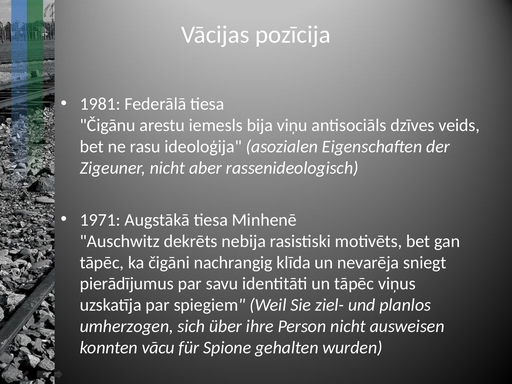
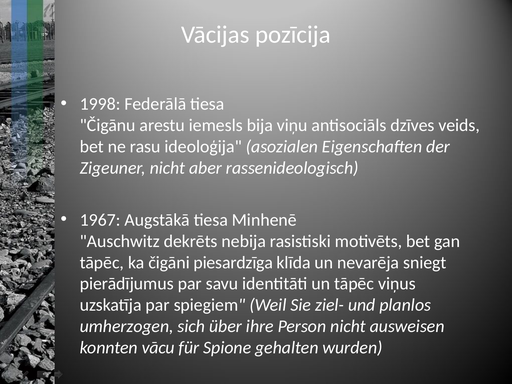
1981: 1981 -> 1998 (100, 104)
1971: 1971 -> 1967 (100, 220)
nachrangig: nachrangig -> piesardzīga (233, 262)
